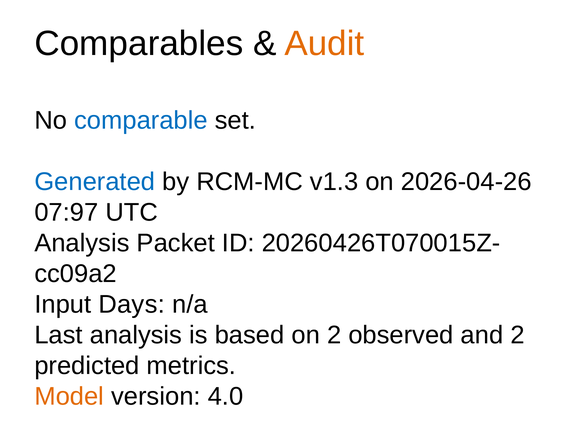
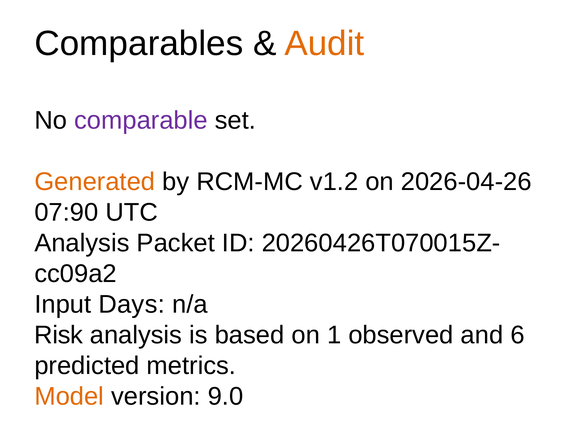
comparable colour: blue -> purple (141, 121)
Generated colour: blue -> orange (95, 182)
v1.3: v1.3 -> v1.2 (334, 182)
07:97: 07:97 -> 07:90 (66, 213)
Last: Last -> Risk (59, 335)
on 2: 2 -> 1 (334, 335)
and 2: 2 -> 6 (518, 335)
4.0: 4.0 -> 9.0 (226, 397)
